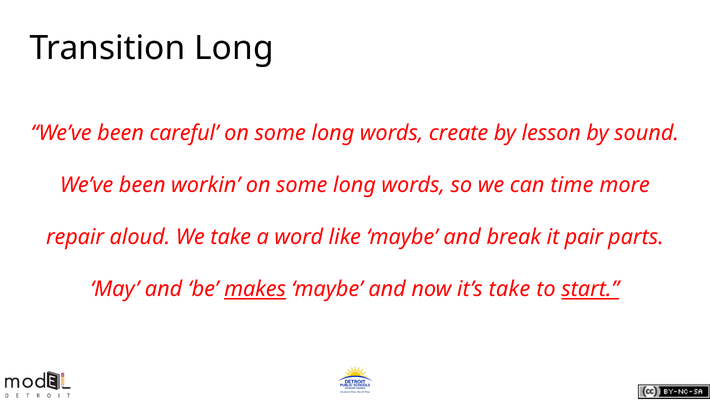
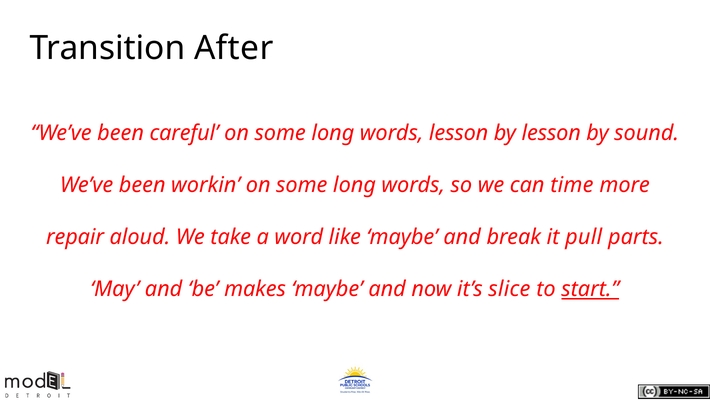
Transition Long: Long -> After (234, 48)
words create: create -> lesson (459, 133)
pair: pair -> pull (584, 237)
makes underline: present -> none (255, 289)
it’s take: take -> slice (509, 289)
